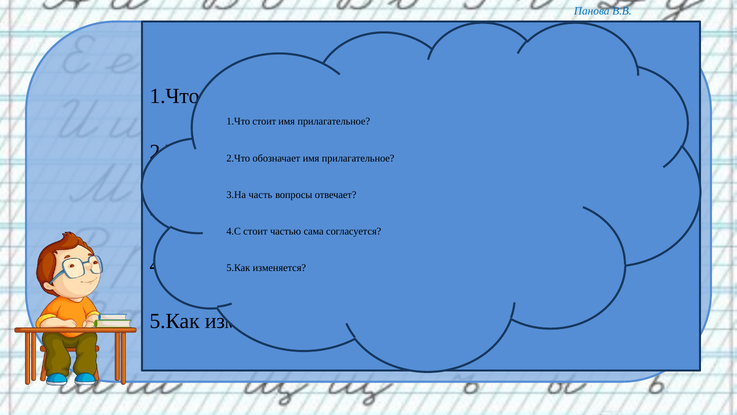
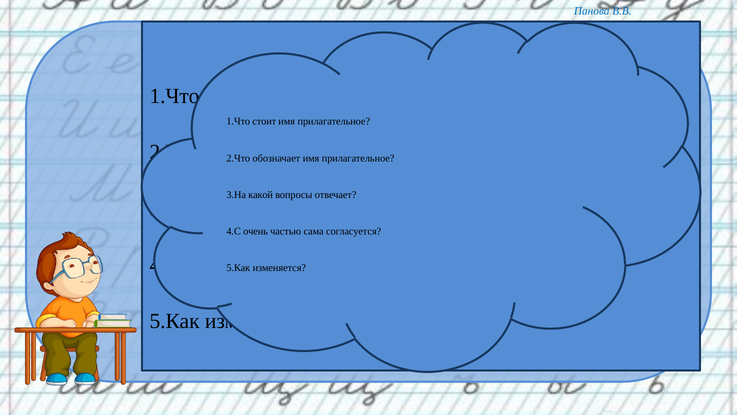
3.На часть: часть -> какой (261, 195)
4.С стоит: стоит -> очень (256, 231)
